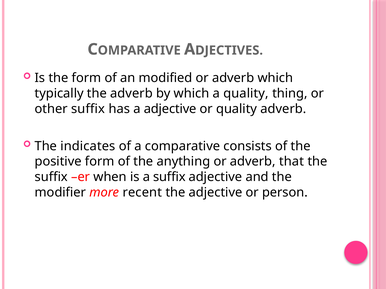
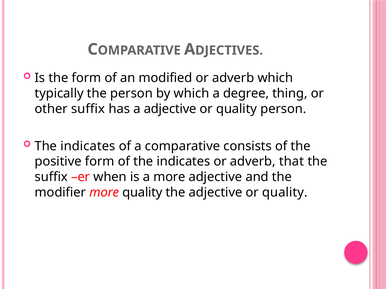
the adverb: adverb -> person (131, 94)
a quality: quality -> degree (246, 94)
quality adverb: adverb -> person (283, 109)
of the anything: anything -> indicates (183, 162)
a suffix: suffix -> more (169, 177)
more recent: recent -> quality (142, 193)
the adjective or person: person -> quality (285, 193)
